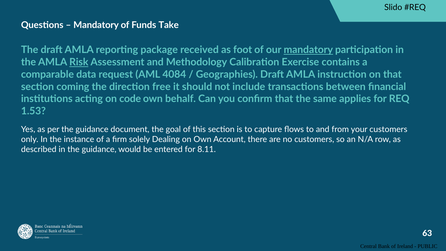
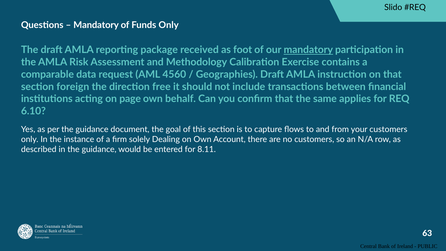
Funds Take: Take -> Only (169, 25)
Risk underline: present -> none (79, 62)
4084: 4084 -> 4560 (174, 74)
coming: coming -> foreign (73, 87)
code: code -> page (130, 99)
1.53: 1.53 -> 6.10 (33, 111)
